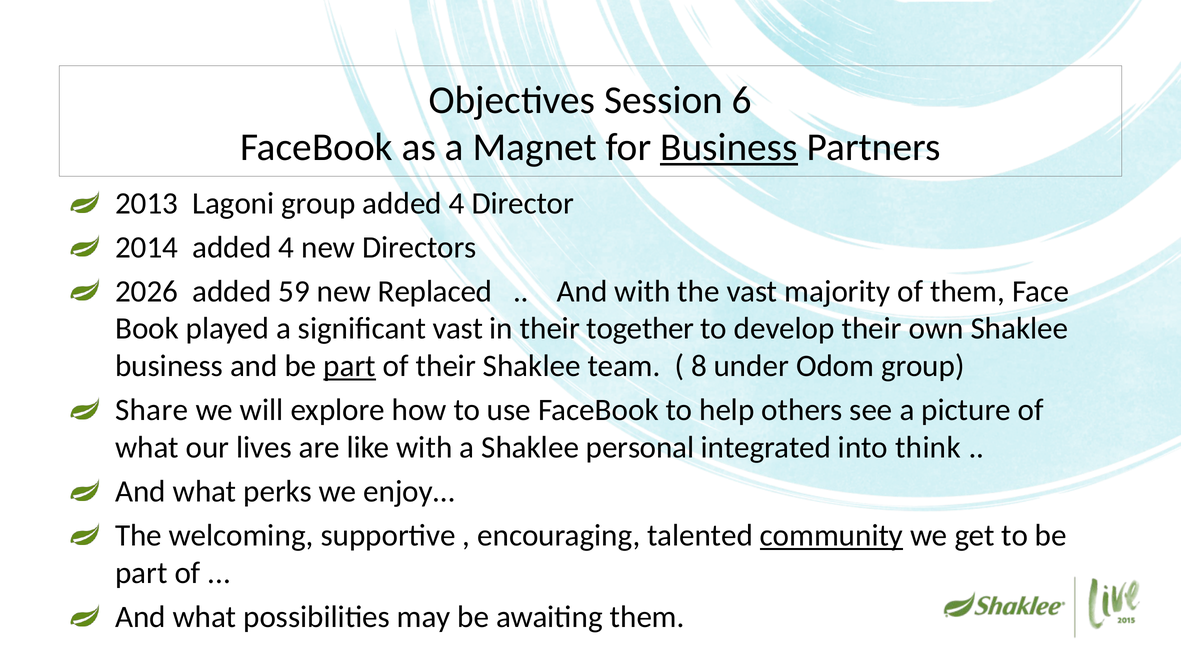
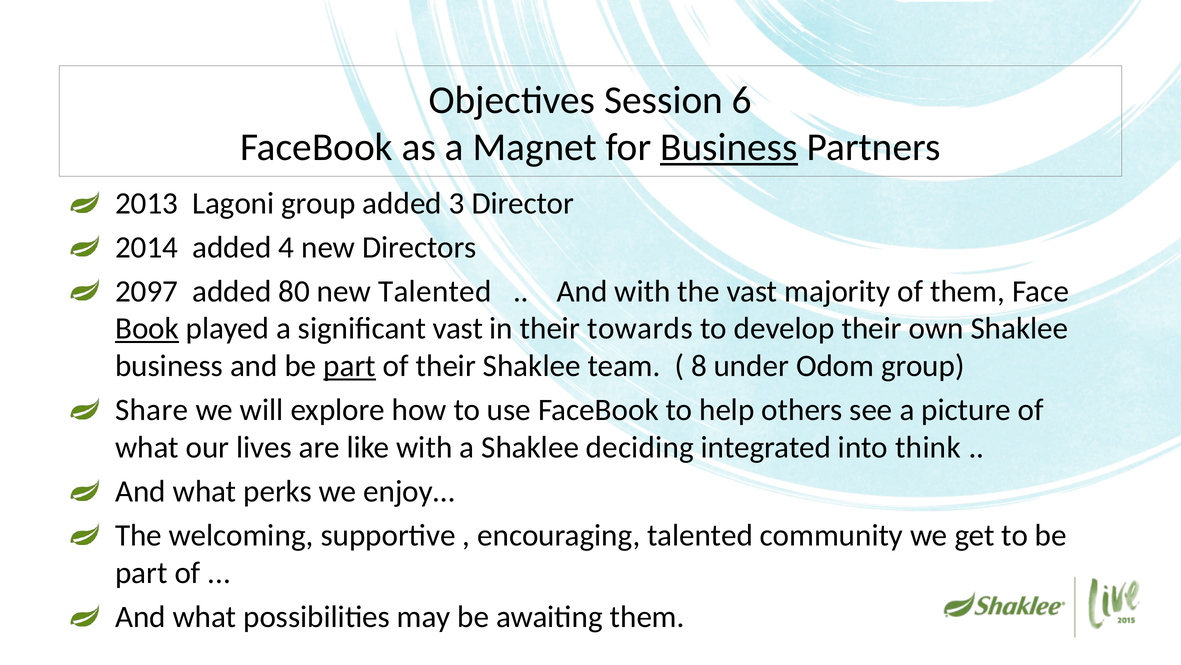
group added 4: 4 -> 3 (457, 203)
2026: 2026 -> 2097 (147, 291)
59: 59 -> 80 (294, 291)
new Replaced: Replaced -> Talented (435, 291)
Book underline: none -> present (147, 328)
together: together -> towards (640, 328)
personal: personal -> deciding (640, 447)
community underline: present -> none (831, 535)
